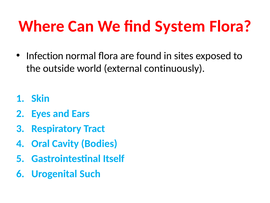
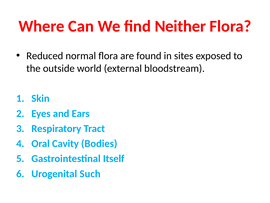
System: System -> Neither (180, 26)
Infection: Infection -> Reduced (45, 56)
continuously: continuously -> bloodstream (175, 68)
